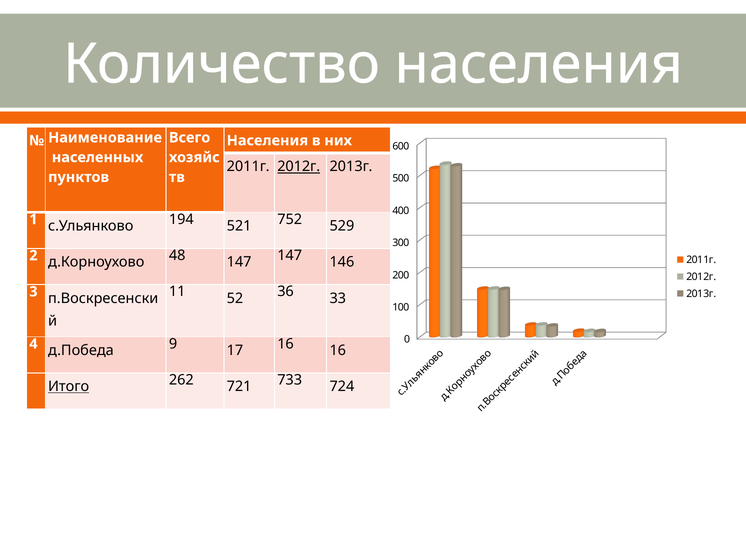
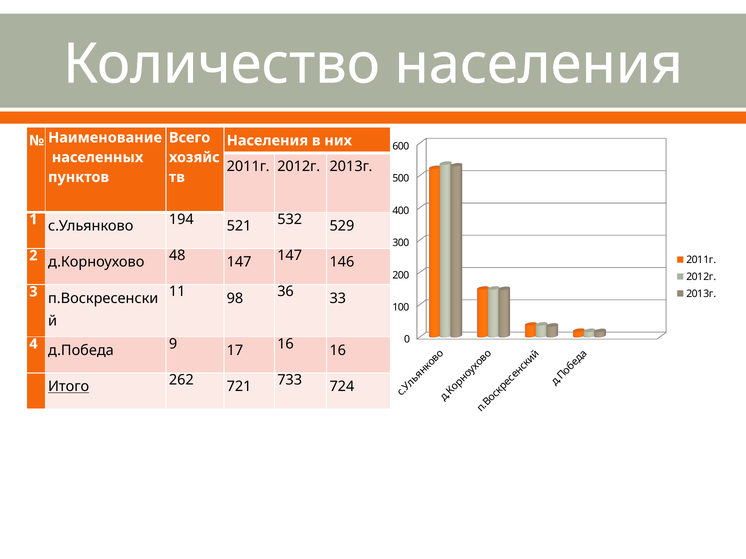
2012г underline: present -> none (299, 167)
752: 752 -> 532 (290, 220)
52: 52 -> 98 (235, 299)
